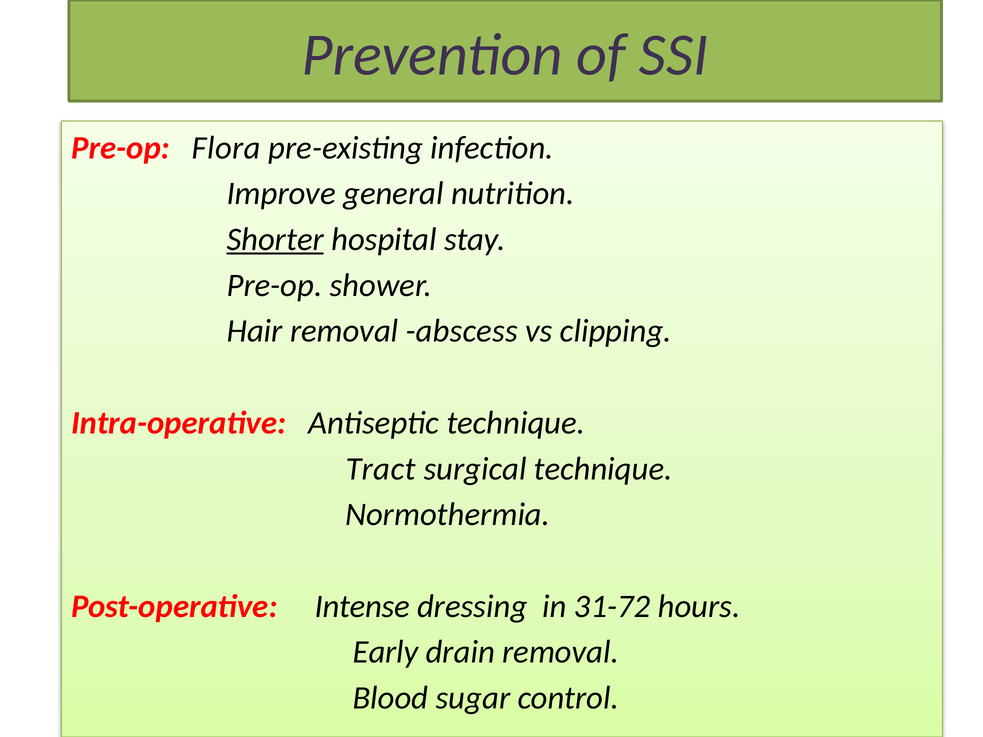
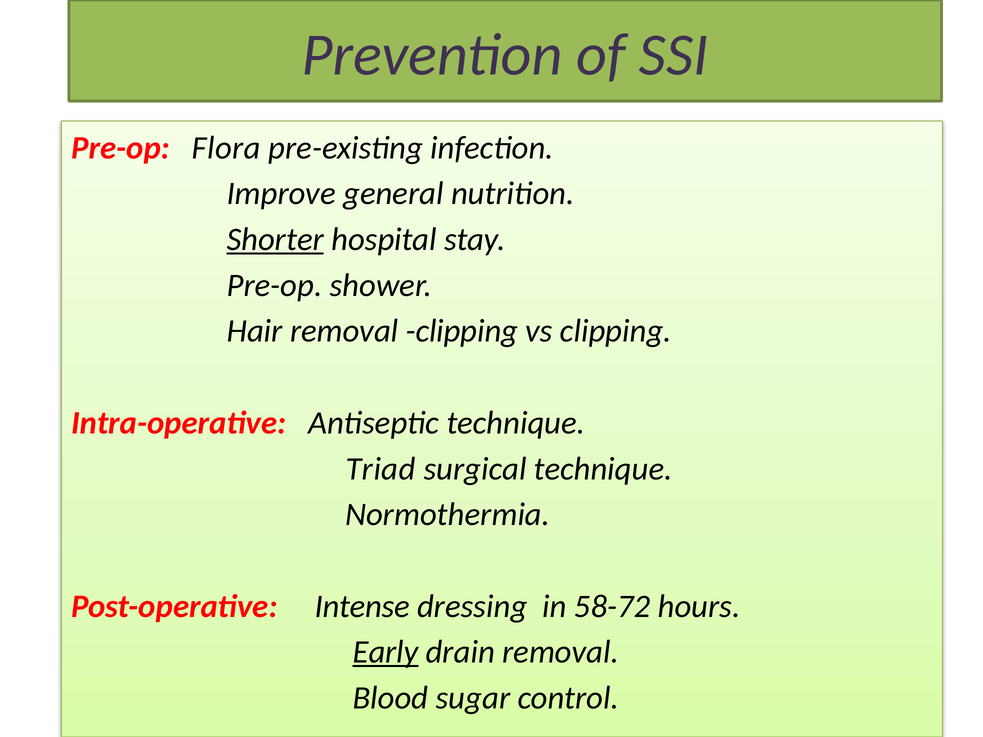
removal abscess: abscess -> clipping (462, 331)
Tract: Tract -> Triad (381, 469)
31-72: 31-72 -> 58-72 (612, 606)
Early underline: none -> present (386, 652)
